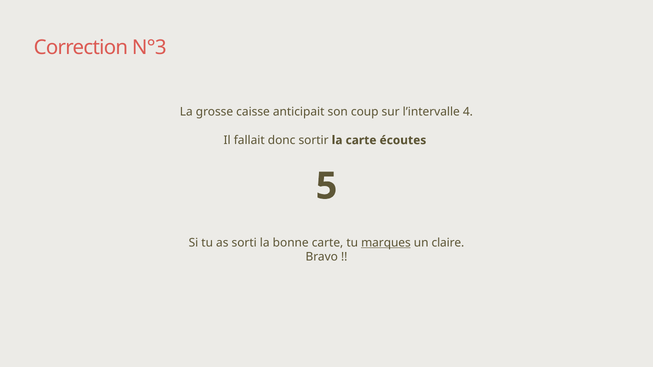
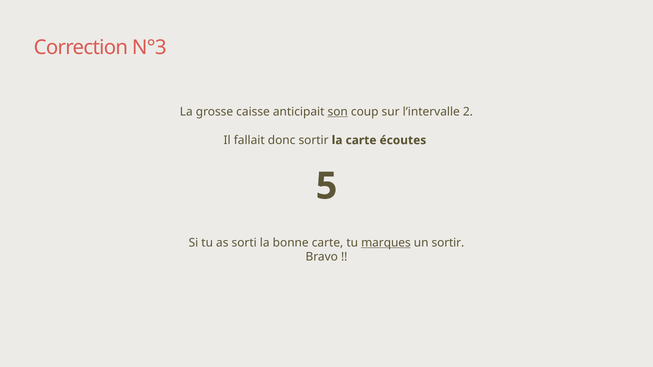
son underline: none -> present (338, 112)
4: 4 -> 2 (468, 112)
un claire: claire -> sortir (448, 243)
